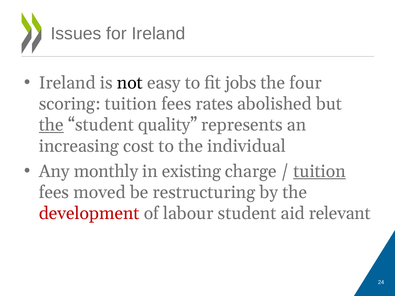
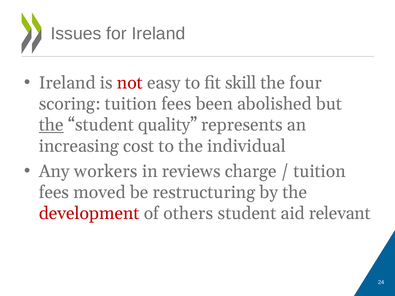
not colour: black -> red (130, 83)
jobs: jobs -> skill (241, 83)
rates: rates -> been (214, 104)
monthly: monthly -> workers (106, 171)
existing: existing -> reviews (191, 171)
tuition underline: present -> none (320, 171)
labour: labour -> others (188, 214)
